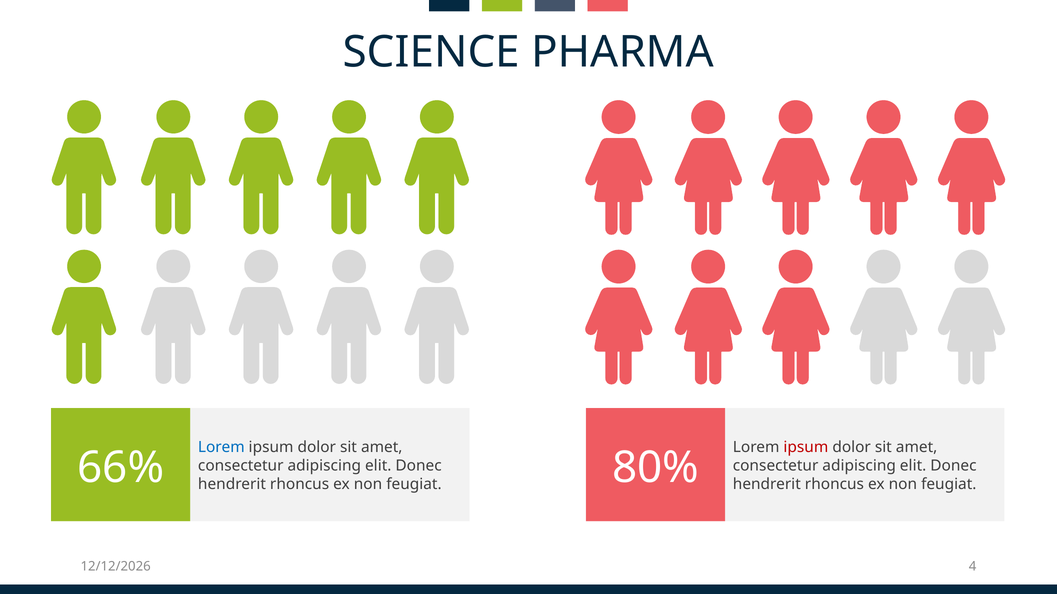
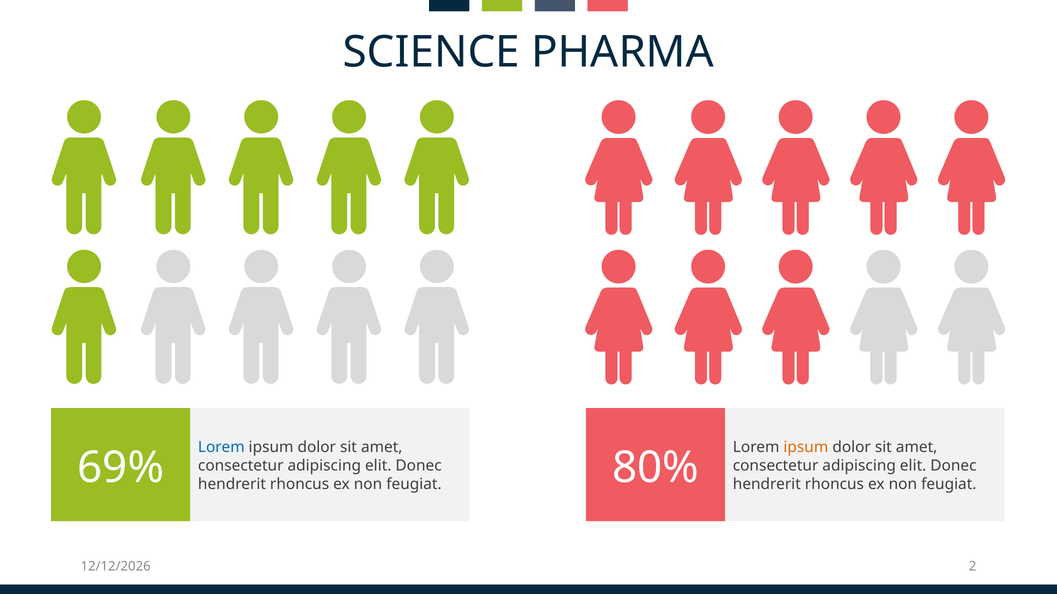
ipsum colour: red -> orange (806, 448)
66%: 66% -> 69% (121, 468)
4: 4 -> 2 (973, 567)
